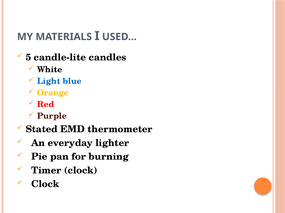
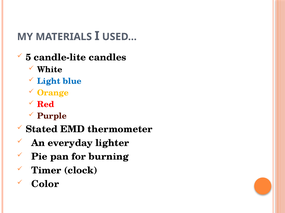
Clock: Clock -> Color (45, 185)
